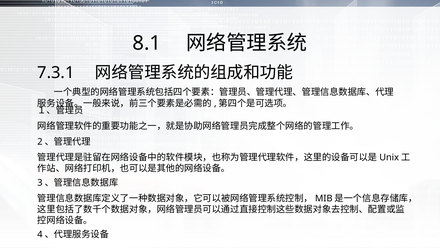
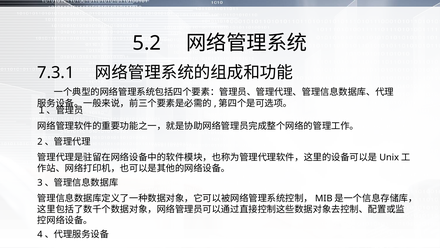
8.1: 8.1 -> 5.2 (147, 43)
